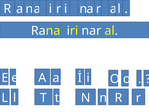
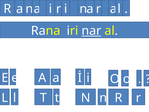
nar underline: none -> present (91, 31)
